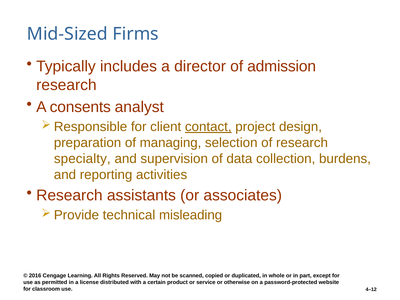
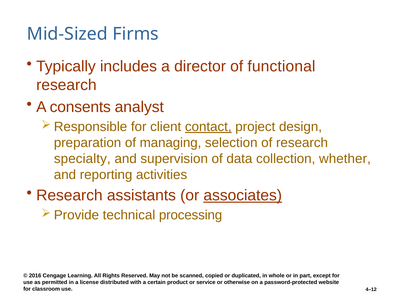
admission: admission -> functional (281, 66)
burdens: burdens -> whether (345, 159)
associates underline: none -> present (243, 195)
misleading: misleading -> processing (191, 215)
